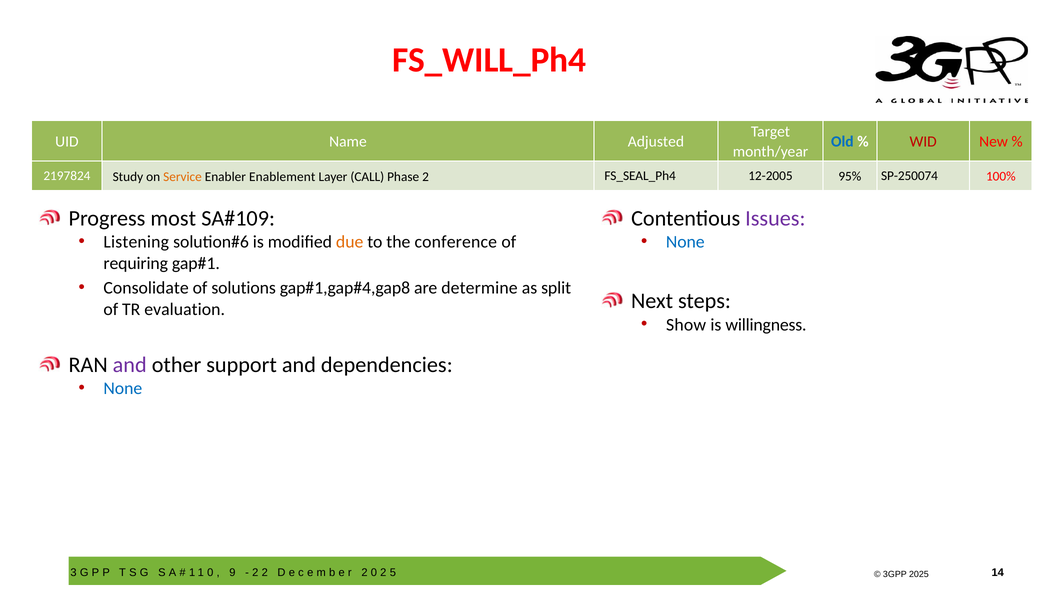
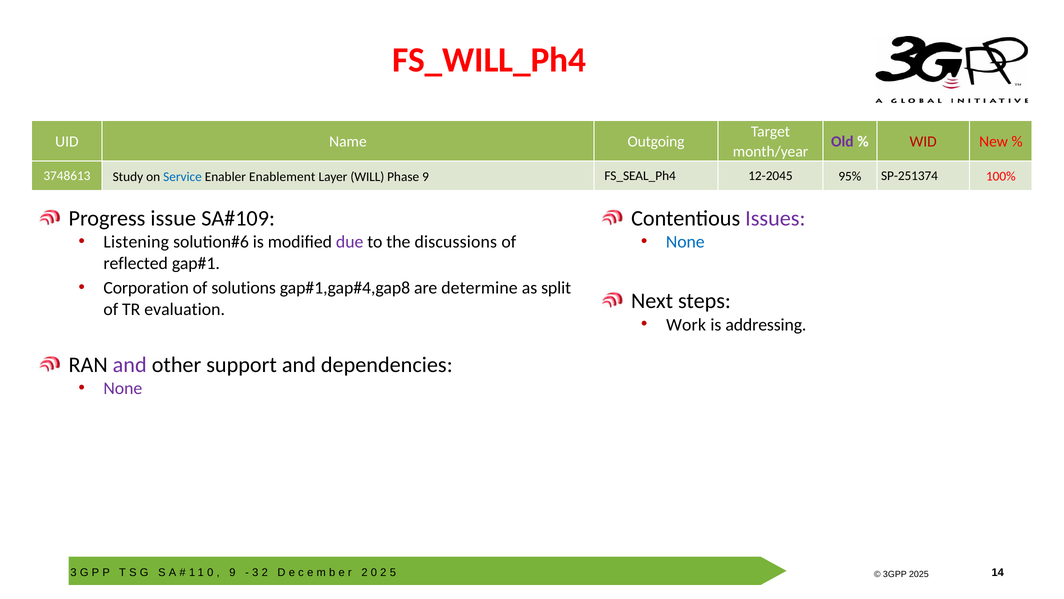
Adjusted: Adjusted -> Outgoing (656, 142)
Old colour: blue -> purple (842, 142)
2197824: 2197824 -> 3748613 (67, 176)
Service colour: orange -> blue (183, 177)
CALL: CALL -> WILL (367, 177)
Phase 2: 2 -> 9 (426, 177)
12-2005: 12-2005 -> 12-2045 (770, 176)
SP-250074: SP-250074 -> SP-251374 (909, 176)
most: most -> issue (173, 218)
due colour: orange -> purple (350, 242)
conference: conference -> discussions (456, 242)
requiring: requiring -> reflected (136, 263)
Consolidate: Consolidate -> Corporation (146, 288)
Show: Show -> Work (686, 324)
willingness: willingness -> addressing (766, 324)
None colour: blue -> purple (123, 388)
2: 2 -> 3 (255, 572)
